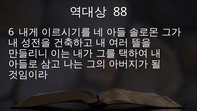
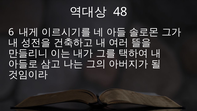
88: 88 -> 48 (120, 12)
